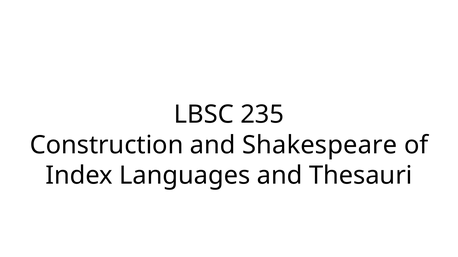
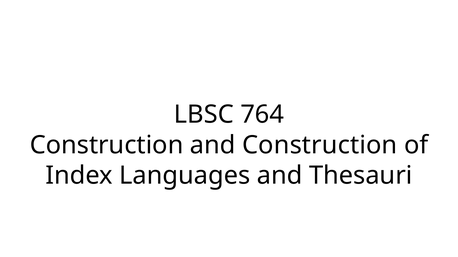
235: 235 -> 764 (262, 115)
and Shakespeare: Shakespeare -> Construction (320, 145)
